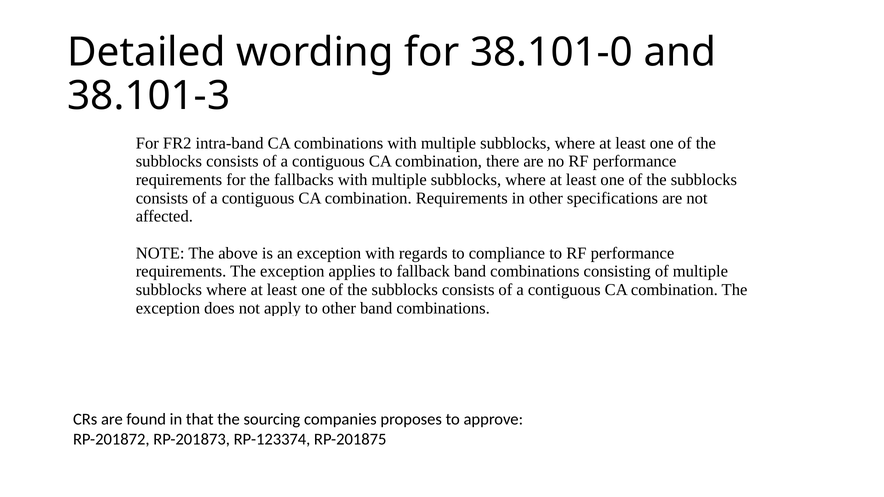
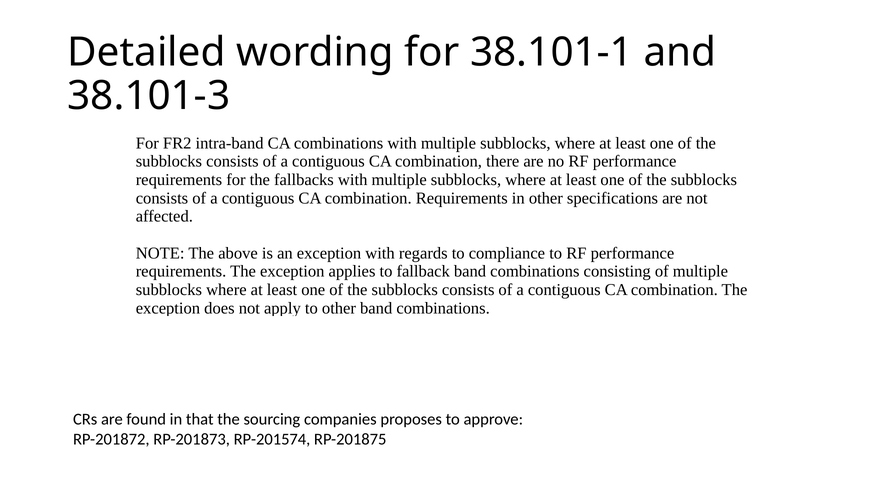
38.101-0: 38.101-0 -> 38.101-1 (552, 52)
RP-123374: RP-123374 -> RP-201574 (272, 439)
